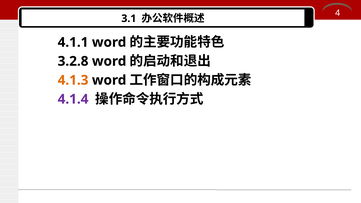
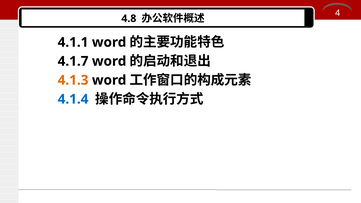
3.1: 3.1 -> 4.8 (129, 19)
3.2.8: 3.2.8 -> 4.1.7 (73, 61)
4.1.4 colour: purple -> blue (73, 99)
